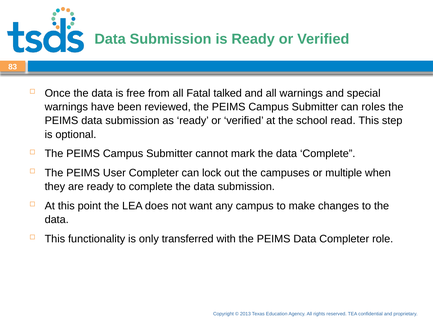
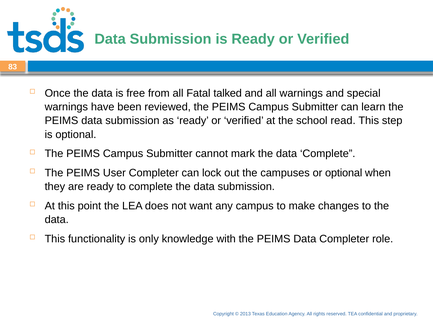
roles: roles -> learn (373, 107)
or multiple: multiple -> optional (344, 173)
transferred: transferred -> knowledge (188, 239)
